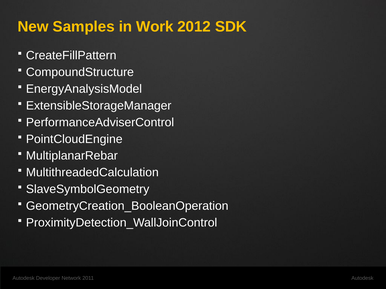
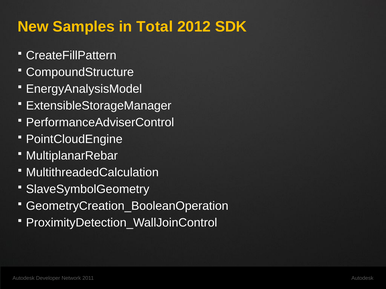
Work: Work -> Total (155, 27)
